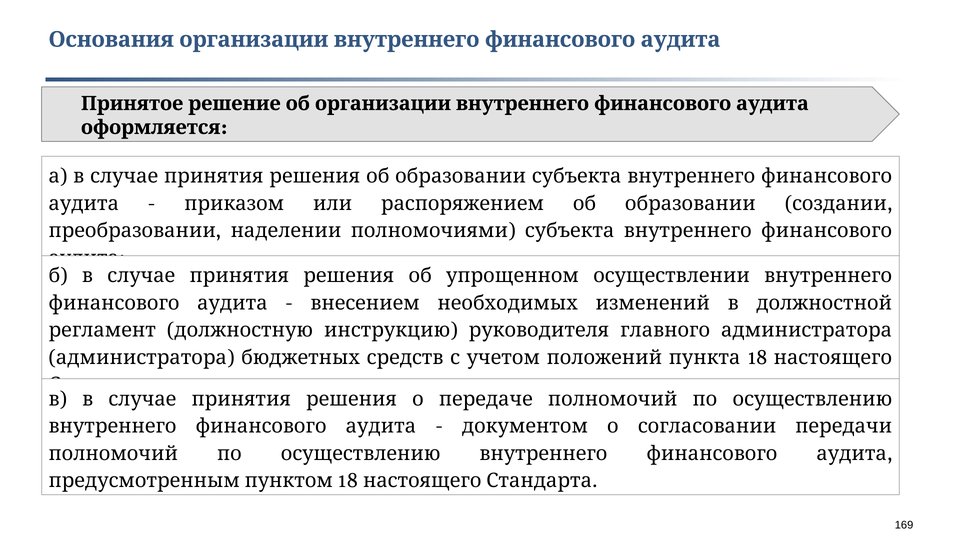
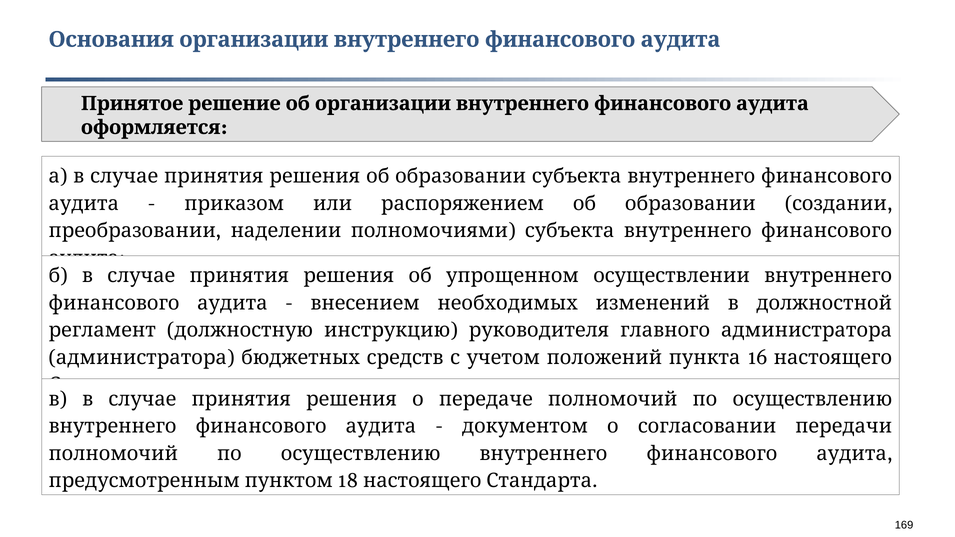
18: 18 -> 16 (758, 358)
